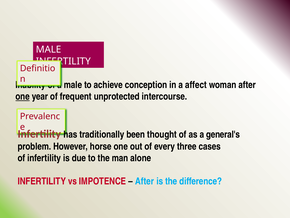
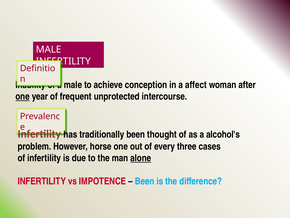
general's: general's -> alcohol's (223, 134)
alone underline: none -> present (141, 158)
After: After -> Been (145, 181)
